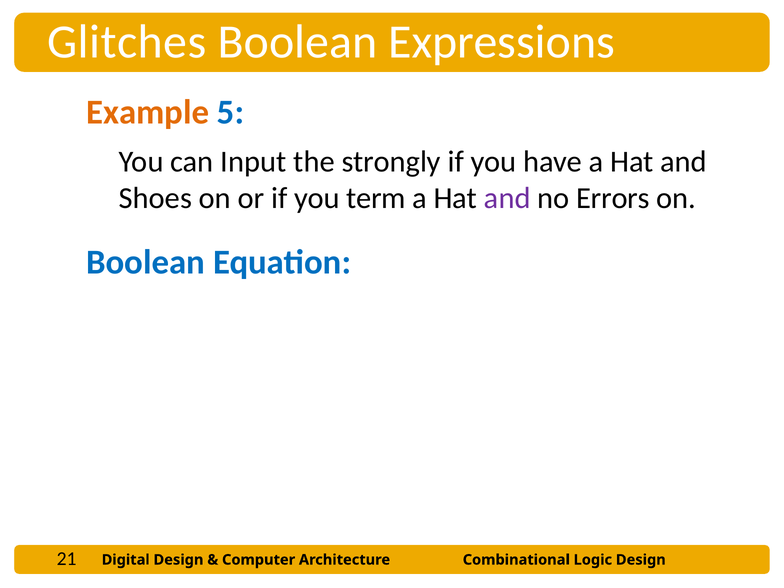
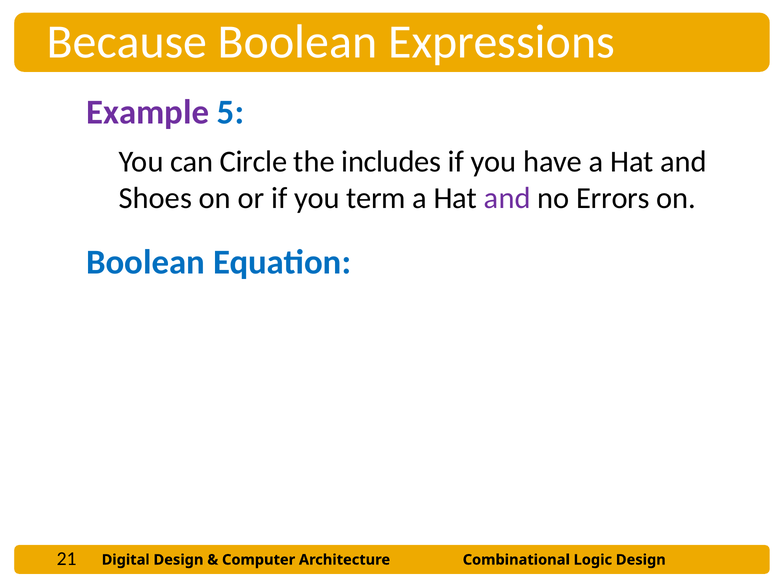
Glitches: Glitches -> Because (127, 42)
Example colour: orange -> purple (148, 112)
Input: Input -> Circle (254, 161)
strongly: strongly -> includes (391, 161)
